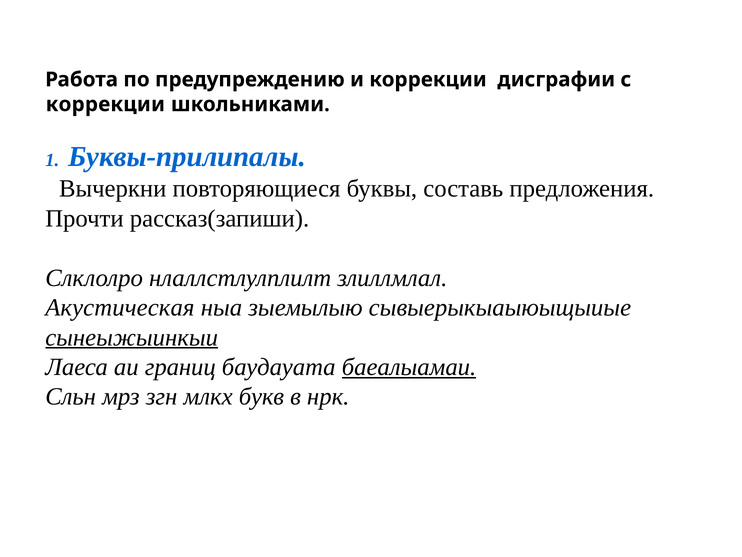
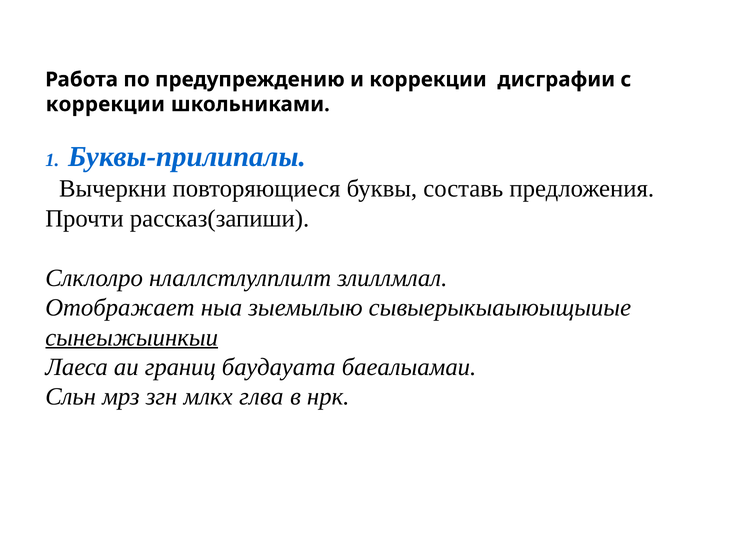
Акустическая: Акустическая -> Отображает (120, 307)
баеалыамаи underline: present -> none (409, 367)
букв: букв -> глва (261, 396)
